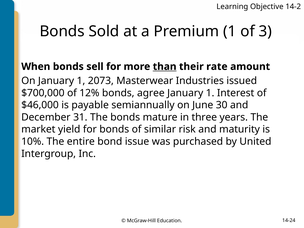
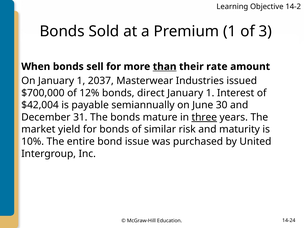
2073: 2073 -> 2037 (101, 81)
agree: agree -> direct (151, 93)
$46,000: $46,000 -> $42,004 (40, 105)
three underline: none -> present (204, 117)
